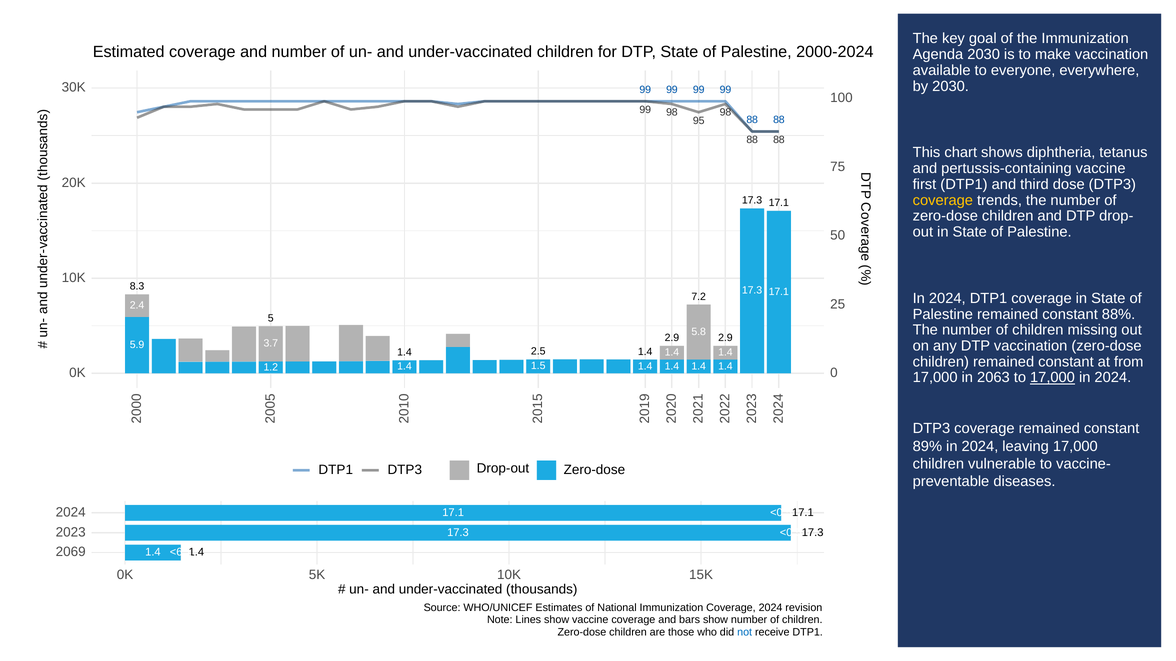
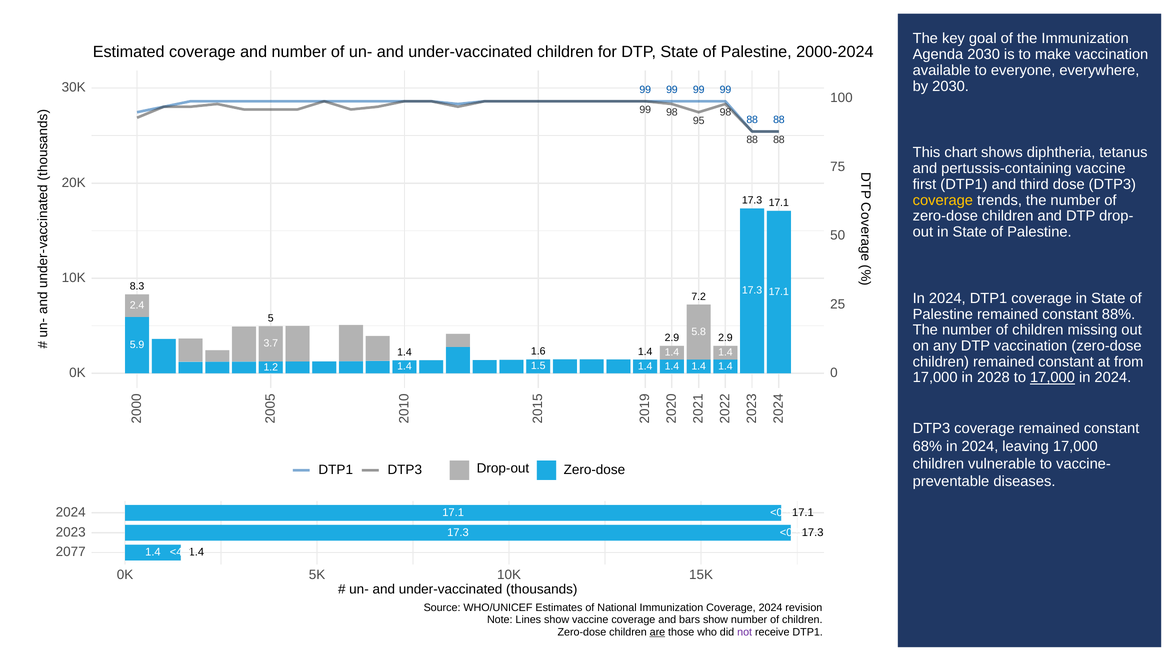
2.5: 2.5 -> 1.6 (538, 352)
2063: 2063 -> 2028 (993, 378)
89%: 89% -> 68% (927, 447)
2069: 2069 -> 2077 (71, 552)
<6.1: <6.1 -> <4.3 (181, 553)
are underline: none -> present (657, 633)
not colour: blue -> purple (745, 633)
